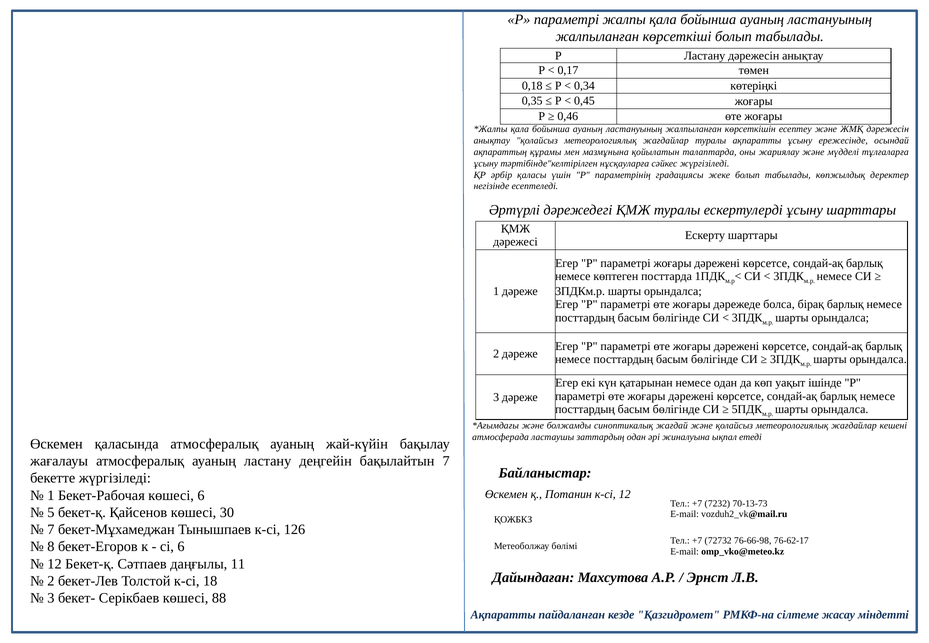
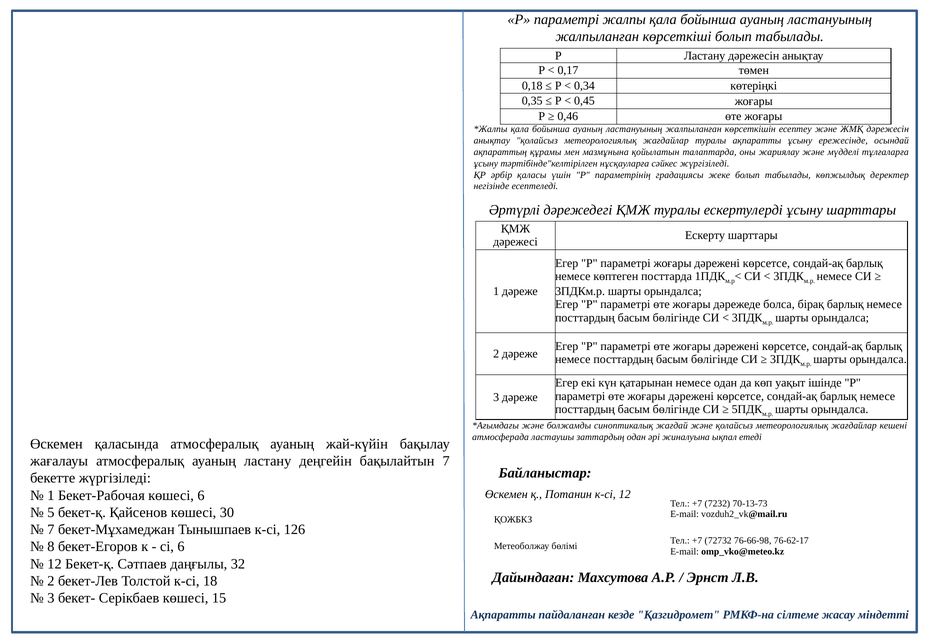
11: 11 -> 32 (238, 564)
88: 88 -> 15 (219, 598)
